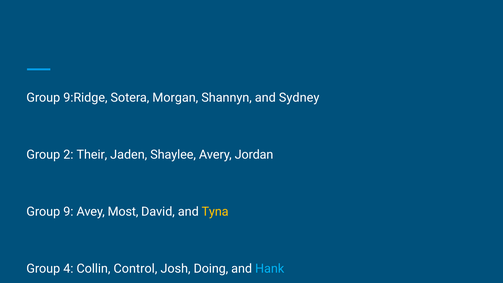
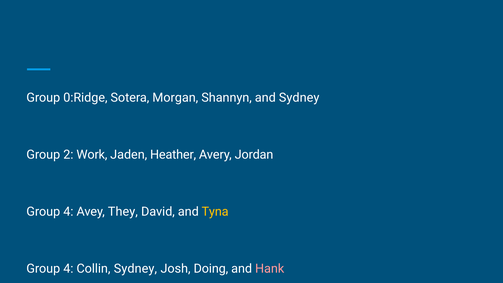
9:Ridge: 9:Ridge -> 0:Ridge (85, 98)
Their: Their -> Work (92, 155)
Jaden Shaylee: Shaylee -> Heather (173, 155)
9: 9 -> 4 (68, 212)
Most: Most -> They (123, 212)
Collin Control: Control -> Sydney (135, 269)
Hank colour: light blue -> pink (270, 269)
